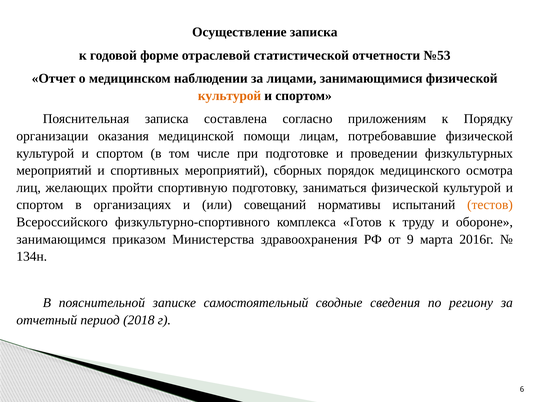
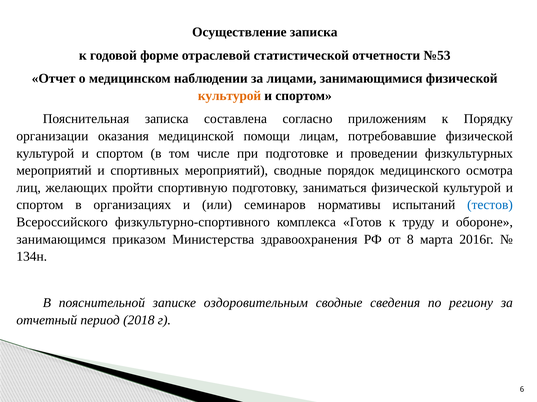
мероприятий сборных: сборных -> сводные (298, 171)
совещаний: совещаний -> семинаров (275, 205)
тестов colour: orange -> blue (490, 205)
9: 9 -> 8 (410, 240)
самостоятельный: самостоятельный -> оздоровительным (256, 303)
